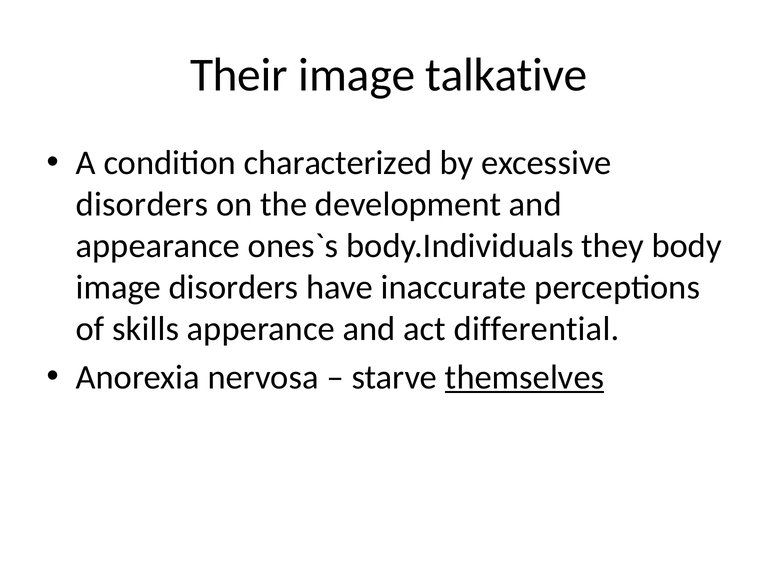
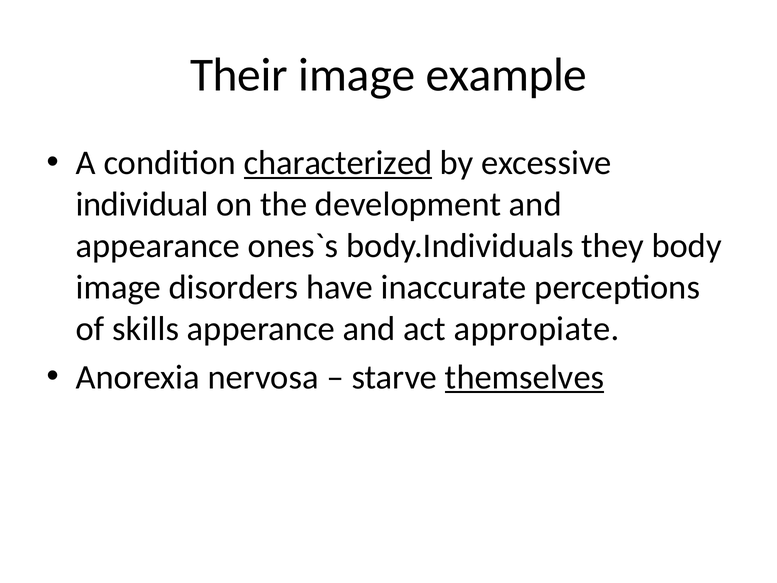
talkative: talkative -> example (506, 75)
characterized underline: none -> present (338, 163)
disorders: disorders -> individual (142, 204)
differential: differential -> appropiate (536, 329)
